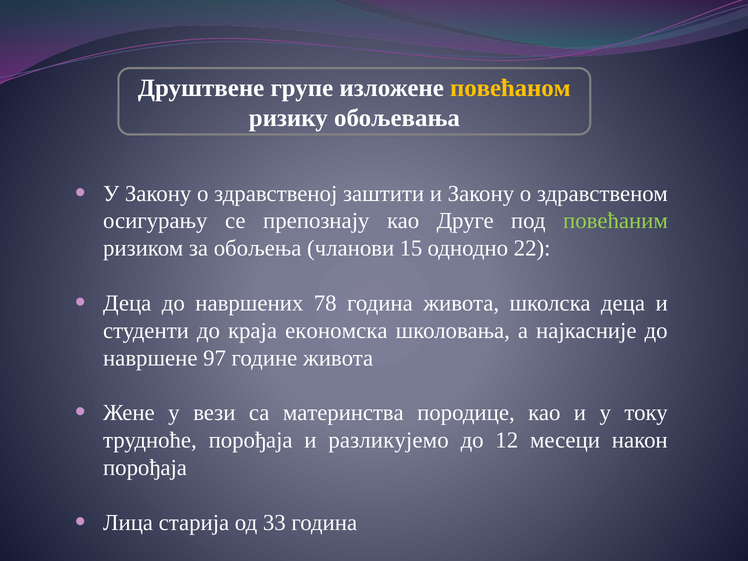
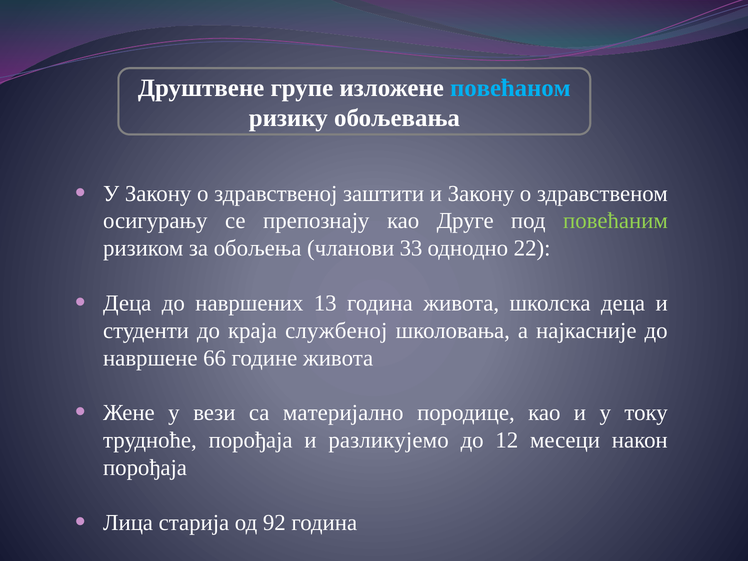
повећаном colour: yellow -> light blue (510, 88)
15: 15 -> 33 (411, 248)
78: 78 -> 13 (325, 303)
економска: економска -> службеној (336, 331)
97: 97 -> 66 (215, 358)
материнства: материнства -> материјално (343, 413)
33: 33 -> 92 (274, 522)
